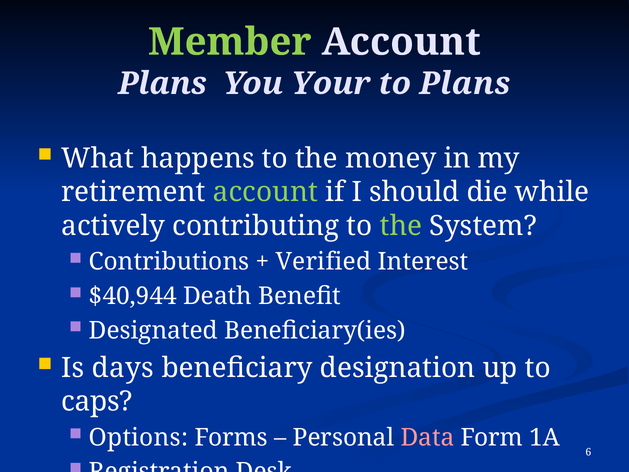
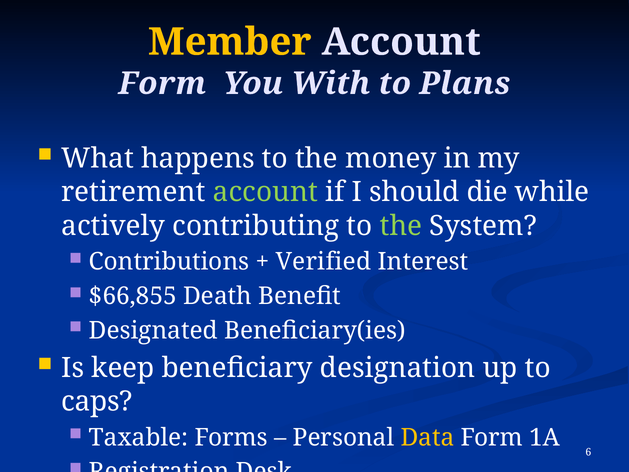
Member colour: light green -> yellow (230, 42)
Plans: Plans -> Form (162, 83)
Your: Your -> With (331, 83)
$40,944: $40,944 -> $66,855 (133, 296)
days: days -> keep (123, 368)
Options: Options -> Taxable (139, 437)
Data colour: pink -> yellow (427, 437)
